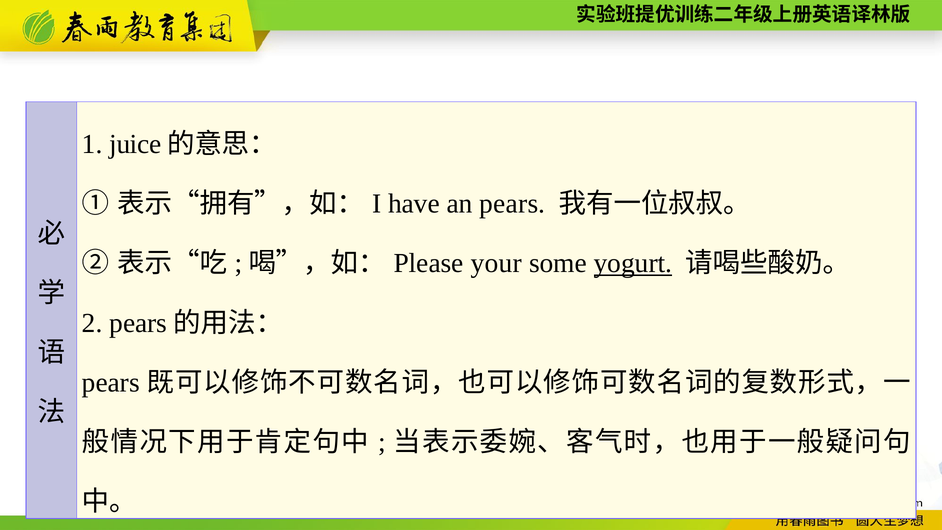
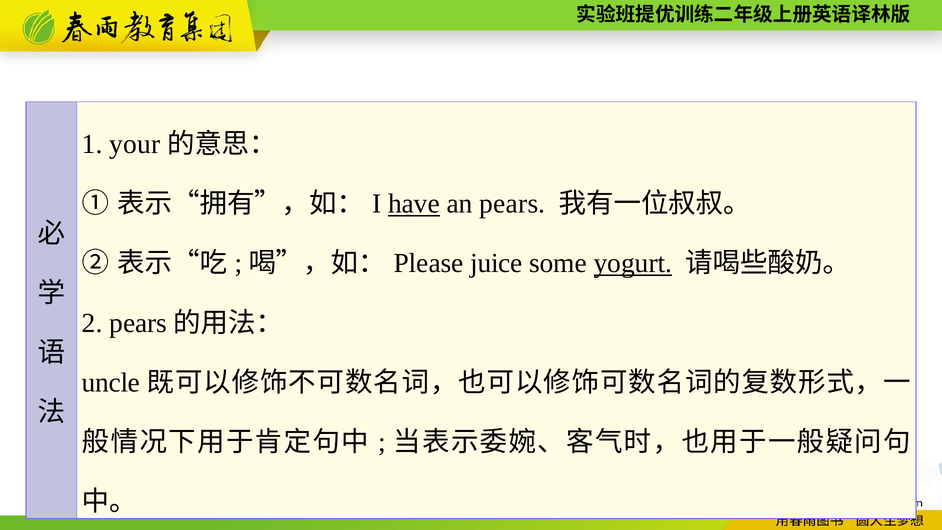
juice: juice -> your (135, 144)
have underline: none -> present (414, 204)
your: your -> juice (496, 263)
pears: pears -> uncle (111, 382)
